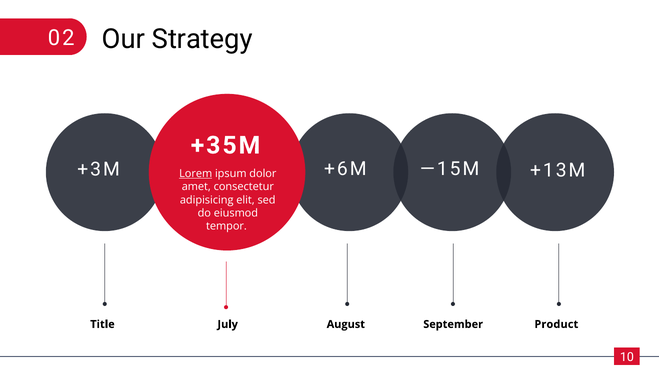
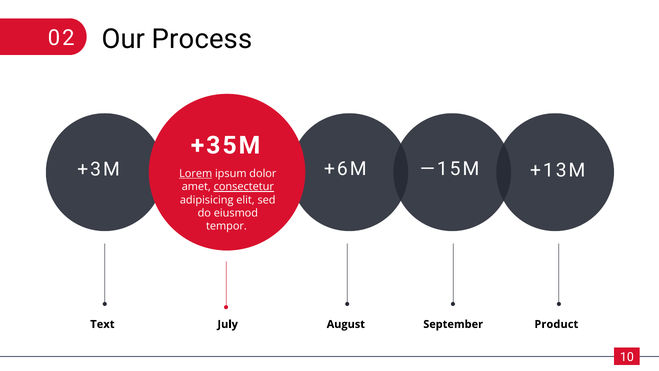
Strategy: Strategy -> Process (202, 39)
consectetur underline: none -> present (244, 187)
Title: Title -> Text (102, 324)
